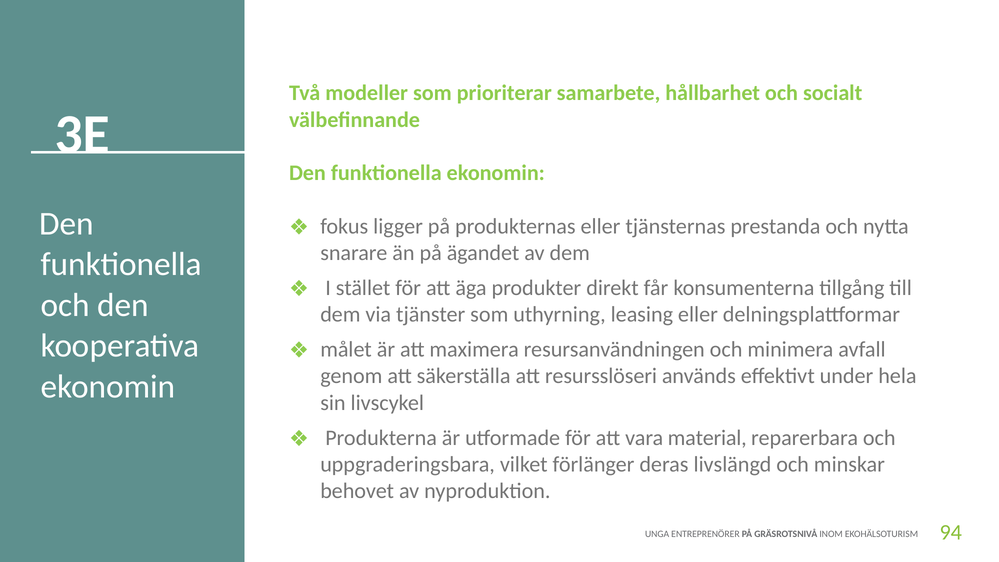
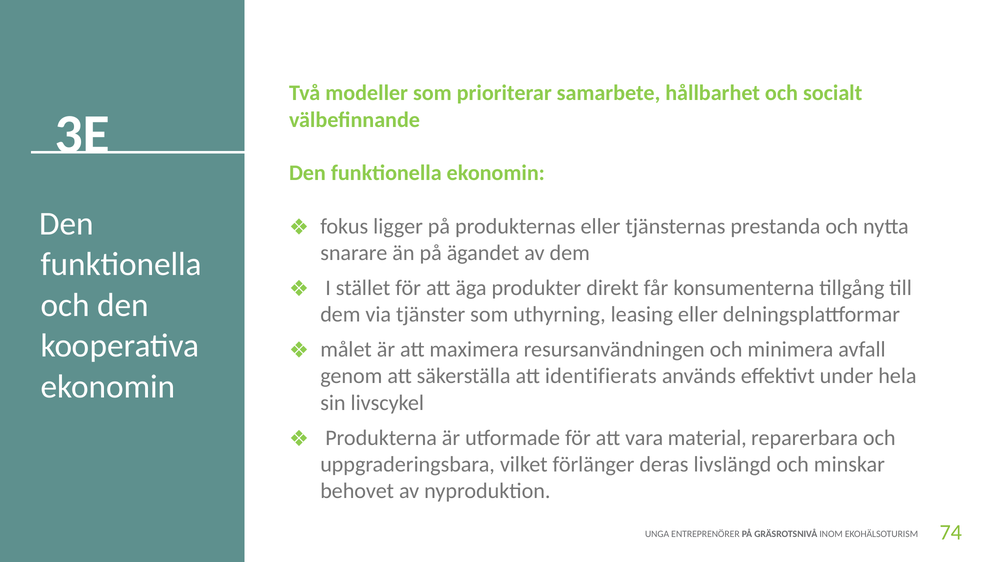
resursslöseri: resursslöseri -> identifierats (601, 376)
94: 94 -> 74 (951, 533)
